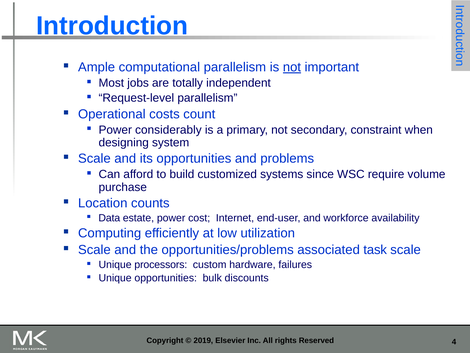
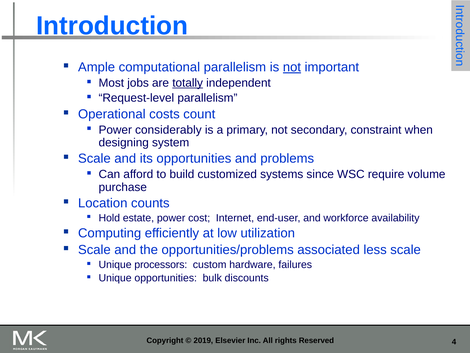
totally underline: none -> present (188, 83)
Data: Data -> Hold (109, 218)
task: task -> less (375, 250)
